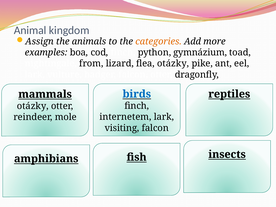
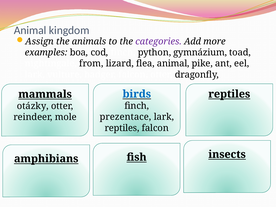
categories colour: orange -> purple (158, 41)
flea otázky: otázky -> animal (173, 64)
internetem: internetem -> prezentace (125, 117)
visiting: visiting -> reptiles (122, 128)
